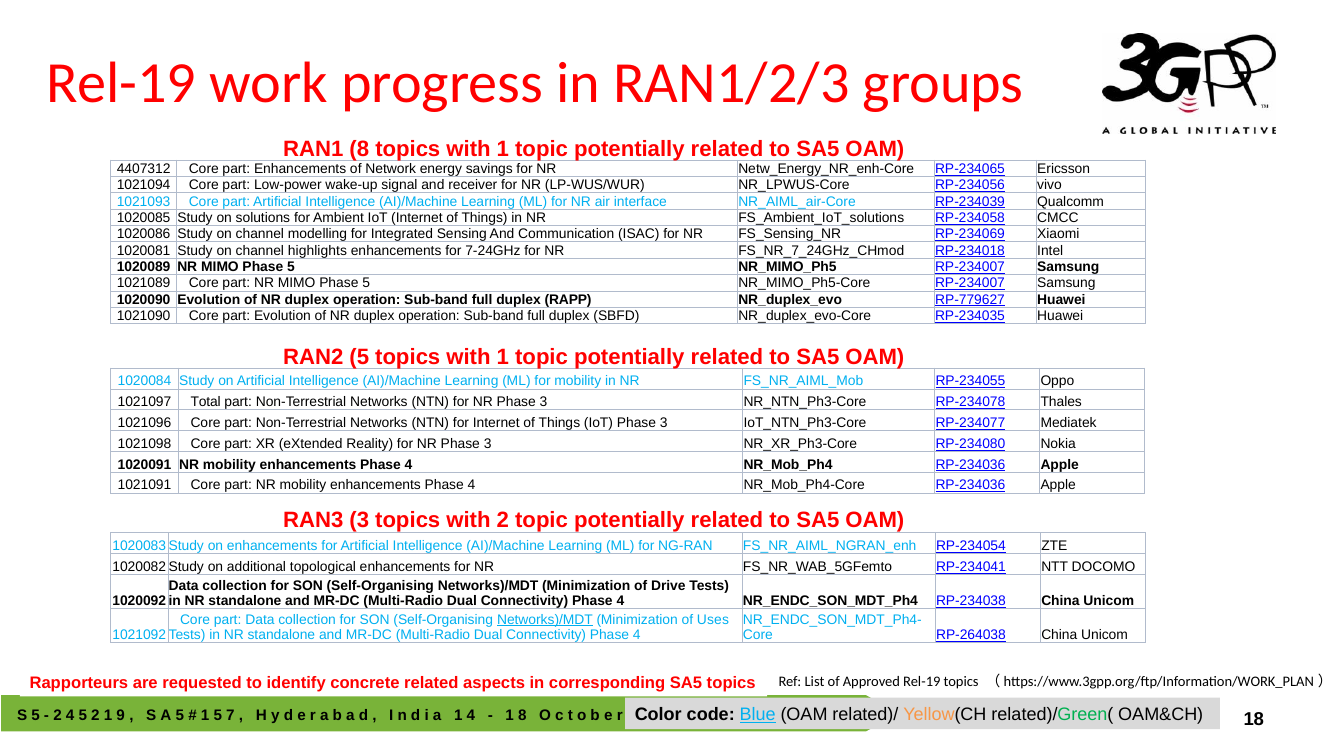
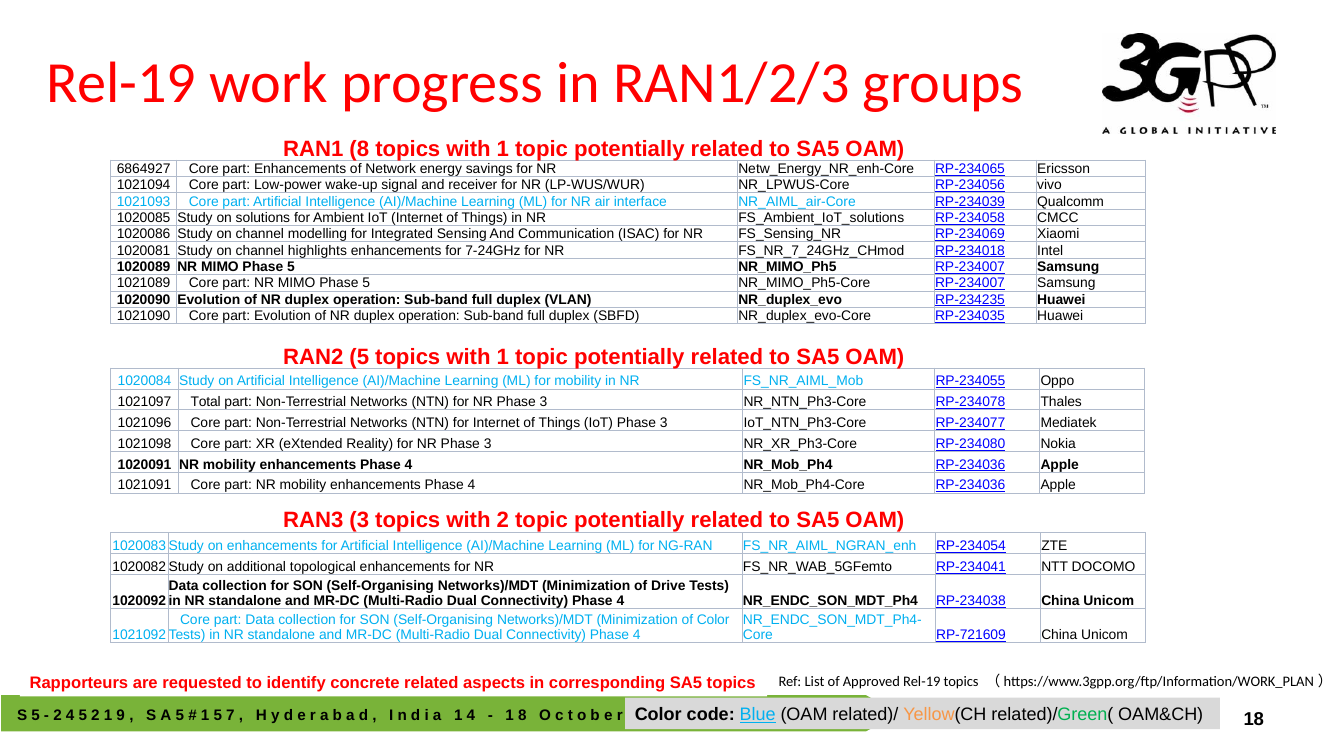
4407312: 4407312 -> 6864927 (144, 169)
RAPP: RAPP -> VLAN (568, 299)
RP-779627: RP-779627 -> RP-234235 (970, 299)
Networks)/MDT underline: present -> none (545, 619)
of Uses: Uses -> Color (713, 619)
RP-264038: RP-264038 -> RP-721609 (971, 635)
